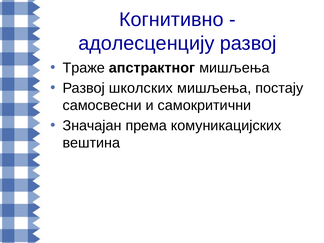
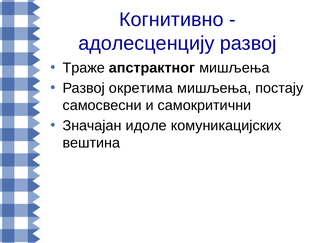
школских: школских -> окретима (141, 88)
према: према -> идоле (146, 126)
